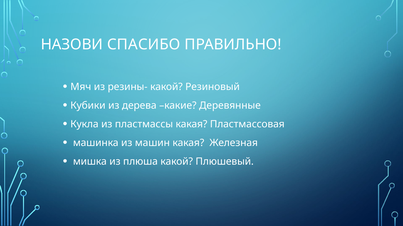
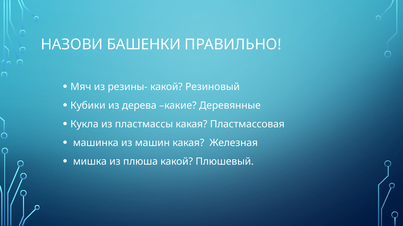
СПАСИБО: СПАСИБО -> БАШЕНКИ (144, 45)
